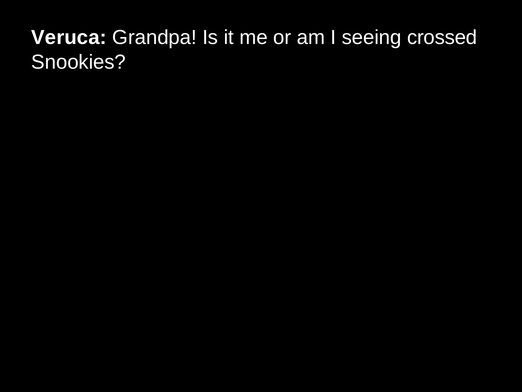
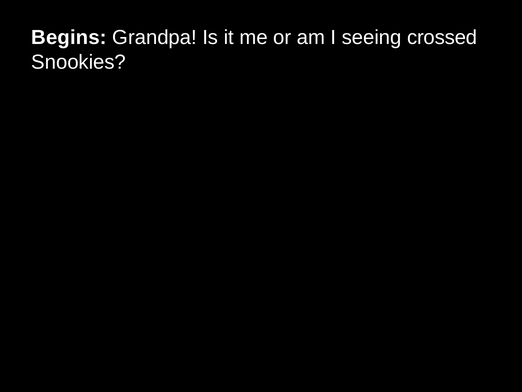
Veruca: Veruca -> Begins (69, 38)
